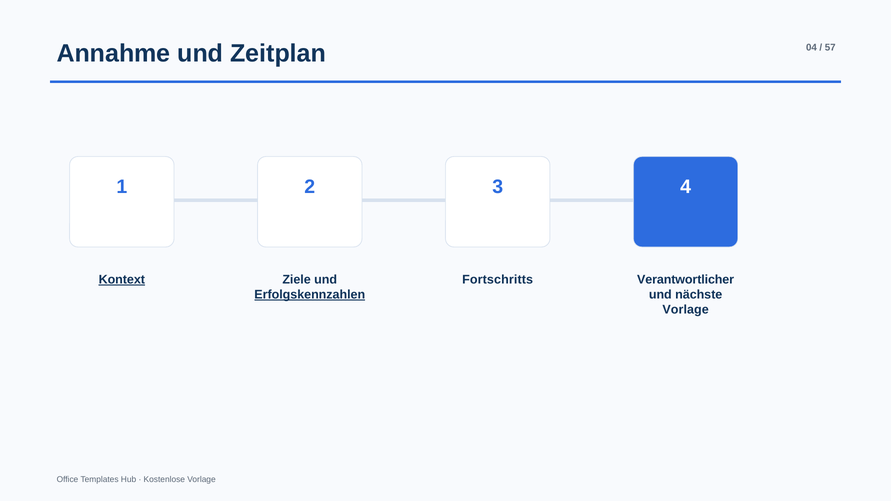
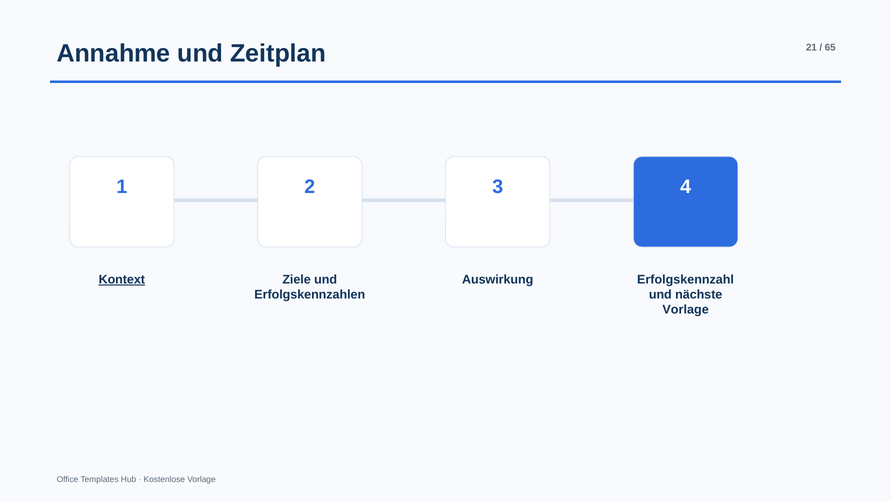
04: 04 -> 21 (811, 47)
57: 57 -> 65 (830, 47)
Fortschritts: Fortschritts -> Auswirkung (498, 280)
Verantwortlicher: Verantwortlicher -> Erfolgskennzahl (686, 280)
Erfolgskennzahlen underline: present -> none (310, 295)
